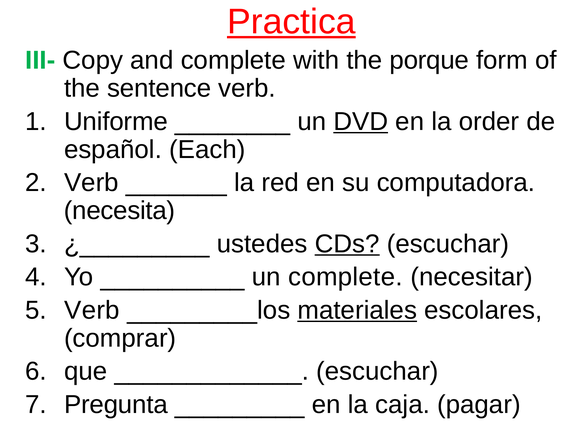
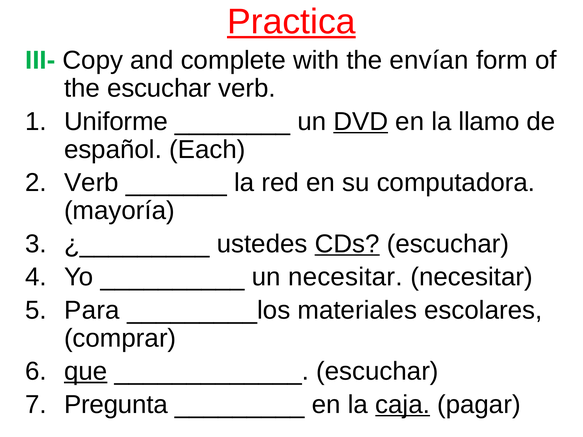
porque: porque -> envían (429, 60)
the sentence: sentence -> escuchar (159, 88)
order: order -> llamo (489, 122)
necesita: necesita -> mayoría (119, 211)
un complete: complete -> necesitar (345, 277)
Verb: Verb -> Para (92, 310)
materiales underline: present -> none (357, 310)
que underline: none -> present (86, 372)
caja underline: none -> present (403, 405)
